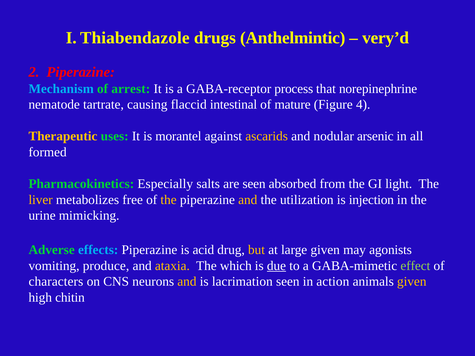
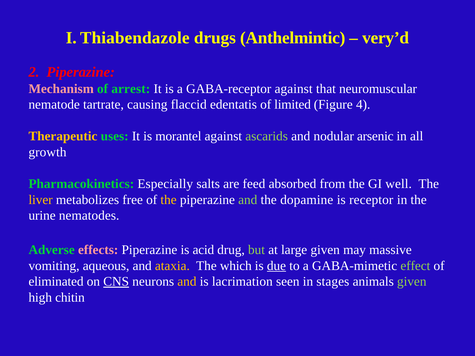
Mechanism colour: light blue -> pink (61, 89)
GABA-receptor process: process -> against (294, 89)
norepinephrine: norepinephrine -> neuromuscular (378, 89)
intestinal: intestinal -> edentatis (233, 105)
mature: mature -> limited (293, 105)
ascarids colour: yellow -> light green (267, 136)
formed: formed -> growth (47, 152)
are seen: seen -> feed (254, 184)
light: light -> well (399, 184)
and colour: yellow -> light green (248, 200)
utilization: utilization -> dopamine (307, 200)
injection: injection -> receptor (371, 200)
mimicking: mimicking -> nematodes (89, 216)
effects colour: light blue -> pink (98, 250)
but colour: yellow -> light green (256, 250)
agonists: agonists -> massive (390, 250)
produce: produce -> aqueous (106, 266)
characters: characters -> eliminated (56, 282)
CNS underline: none -> present (116, 282)
action: action -> stages (333, 282)
given colour: yellow -> light green (412, 282)
